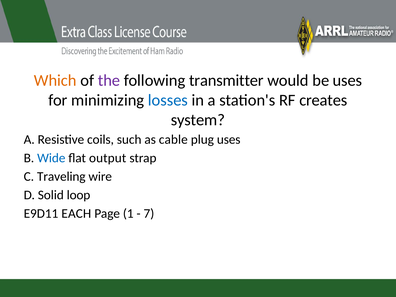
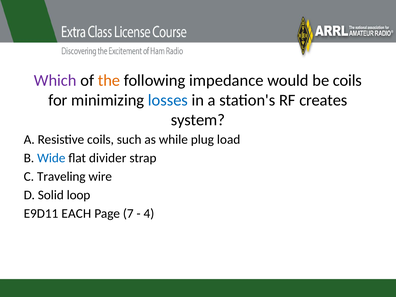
Which colour: orange -> purple (55, 80)
the colour: purple -> orange (109, 80)
transmitter: transmitter -> impedance (226, 80)
be uses: uses -> coils (347, 80)
cable: cable -> while (173, 139)
plug uses: uses -> load (229, 139)
output: output -> divider (108, 158)
1: 1 -> 7 (128, 213)
7: 7 -> 4 (149, 213)
